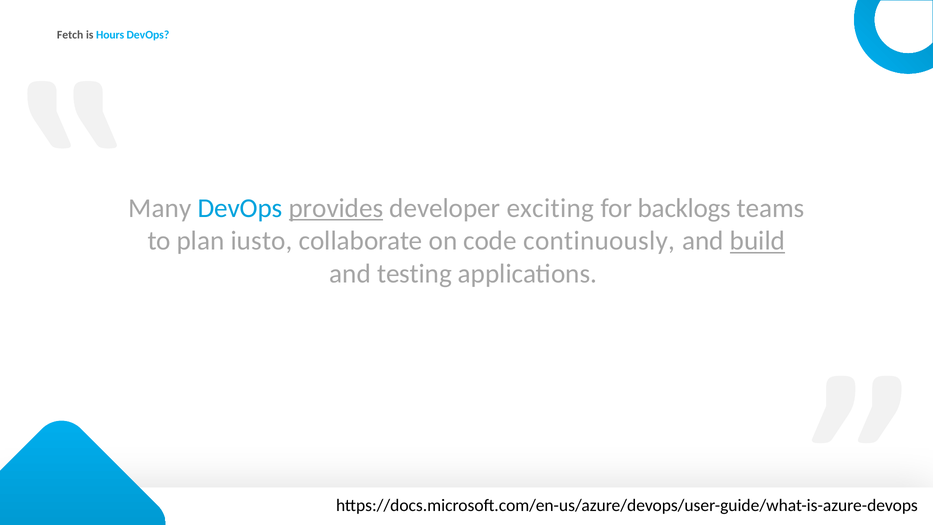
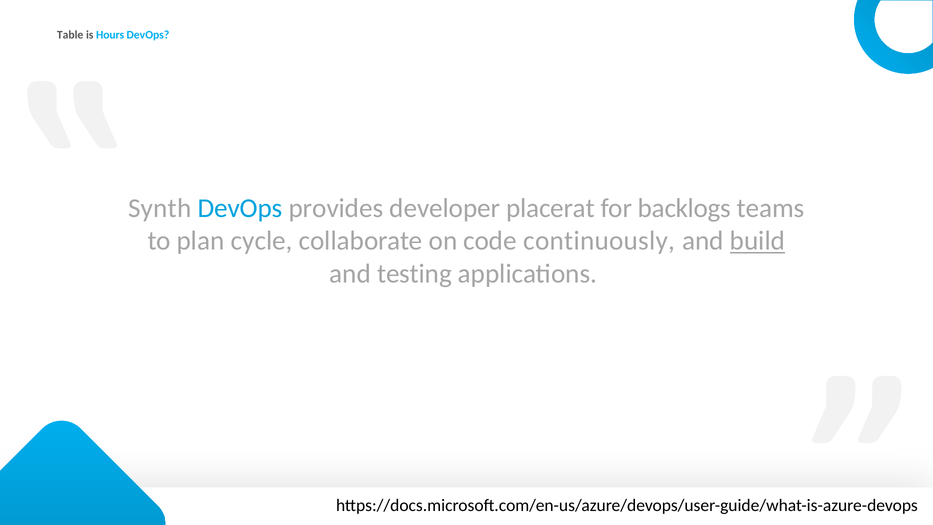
Fetch: Fetch -> Table (70, 35)
Many: Many -> Synth (160, 208)
provides underline: present -> none (336, 208)
exciting: exciting -> placerat (551, 208)
iusto: iusto -> cycle (262, 241)
